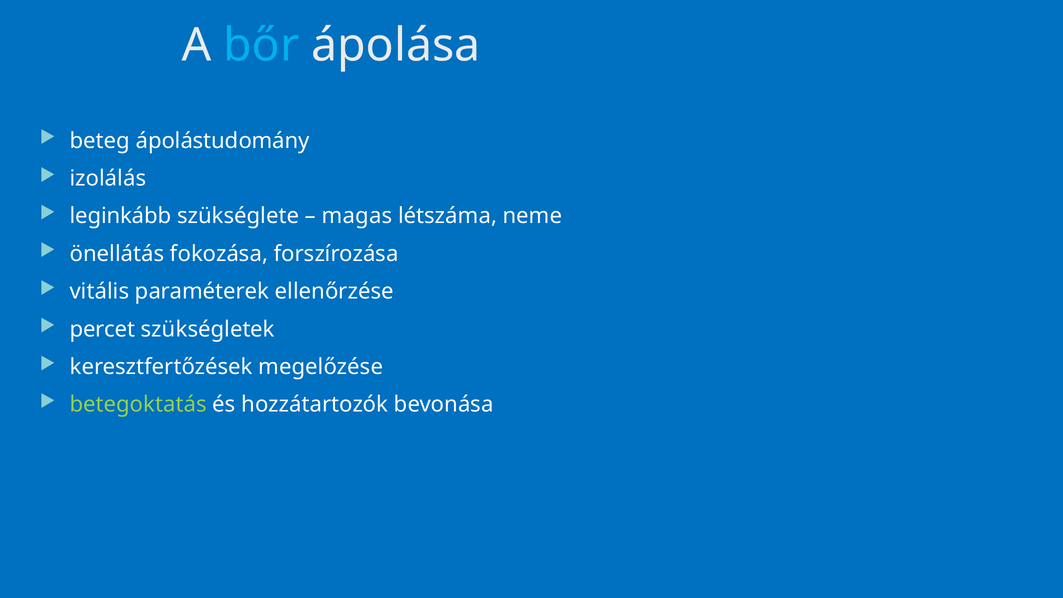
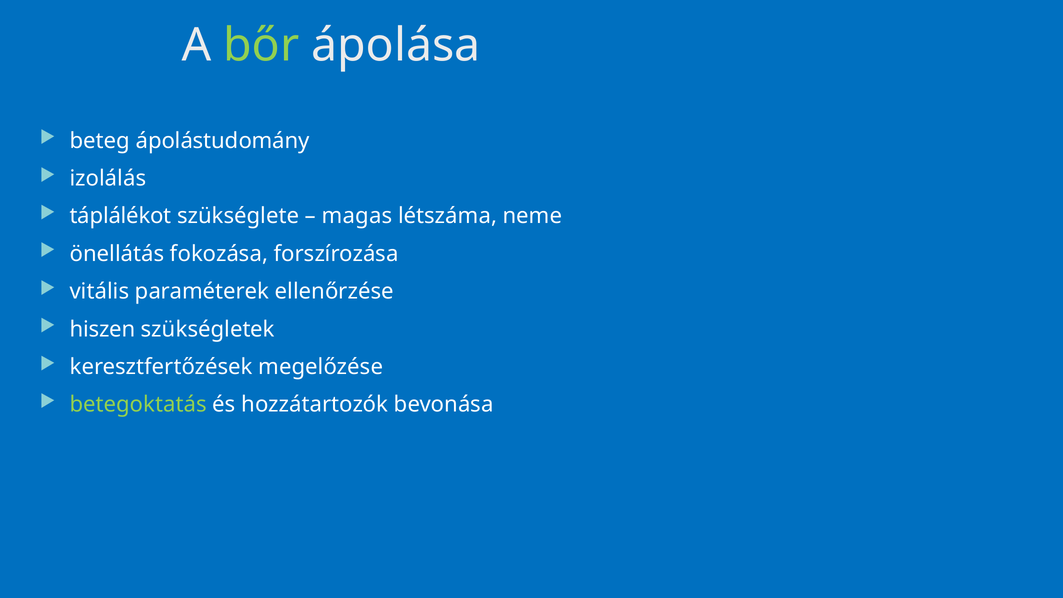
bőr colour: light blue -> light green (261, 45)
leginkább: leginkább -> táplálékot (121, 216)
percet: percet -> hiszen (102, 329)
